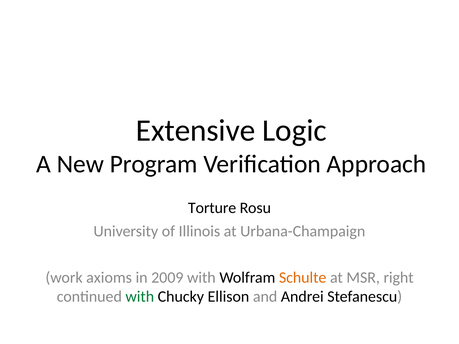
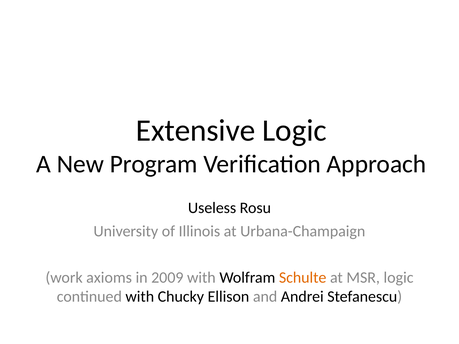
Torture: Torture -> Useless (212, 208)
MSR right: right -> logic (399, 278)
with colour: green -> black (140, 297)
